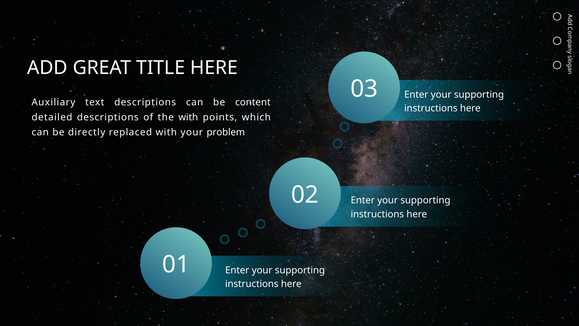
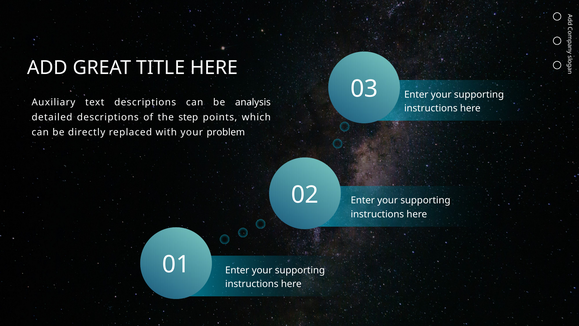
content: content -> analysis (253, 102)
the with: with -> step (188, 117)
